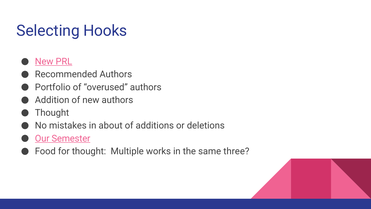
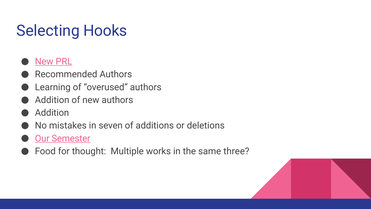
Portfolio: Portfolio -> Learning (53, 87)
Thought: Thought -> Addition (52, 113)
about: about -> seven (111, 125)
